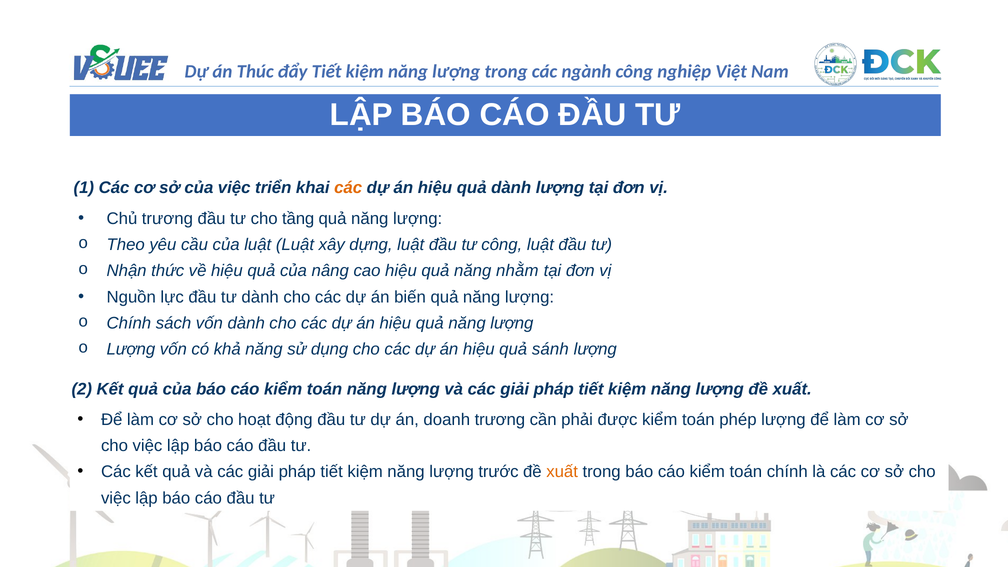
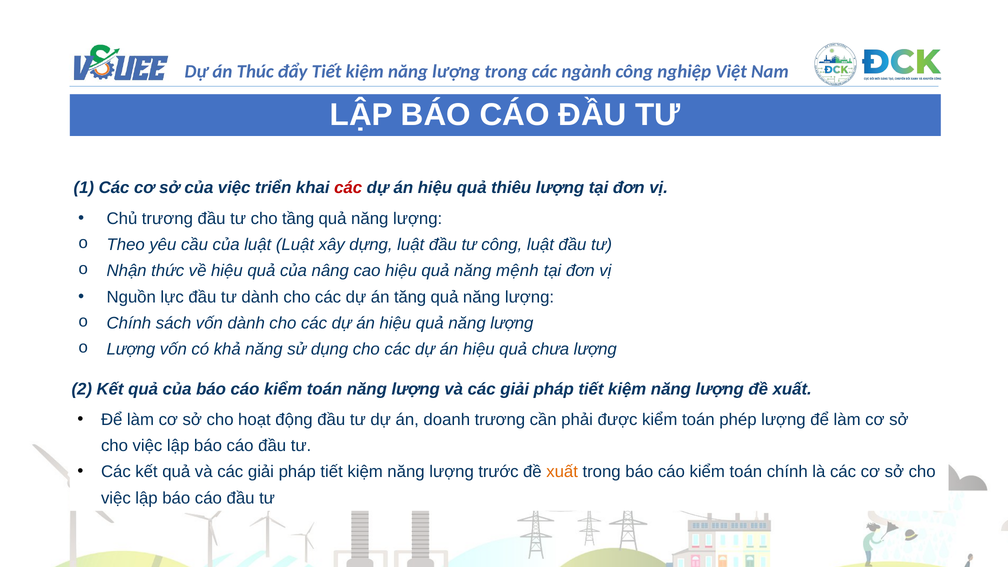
các colour: orange -> red (348, 188)
quả dành: dành -> thiêu (511, 188)
nhằm: nhằm -> mệnh (517, 271)
biến: biến -> tăng (410, 297)
sánh: sánh -> chưa (550, 349)
